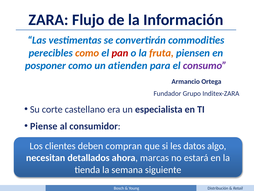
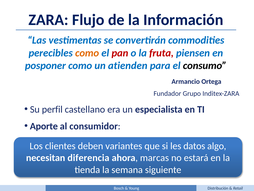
fruta colour: orange -> red (161, 53)
consumo colour: purple -> black (205, 65)
corte: corte -> perfil (52, 109)
Piense: Piense -> Aporte (44, 126)
compran: compran -> variantes (124, 146)
detallados: detallados -> diferencia (88, 157)
